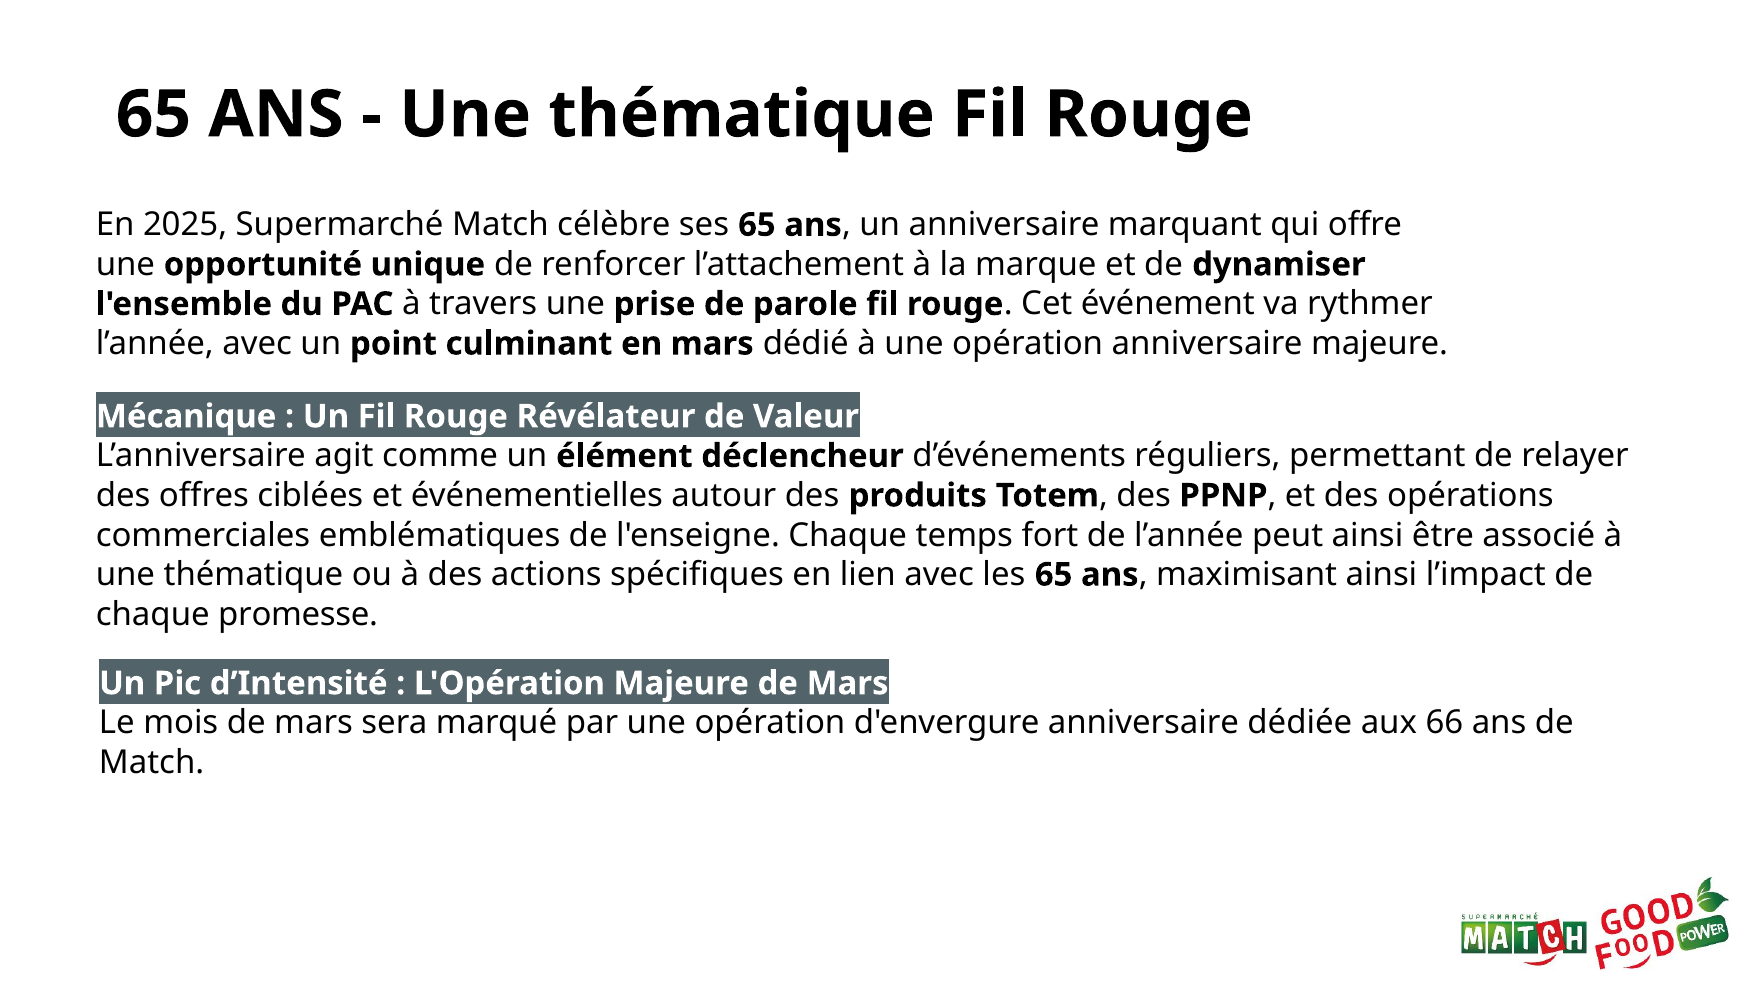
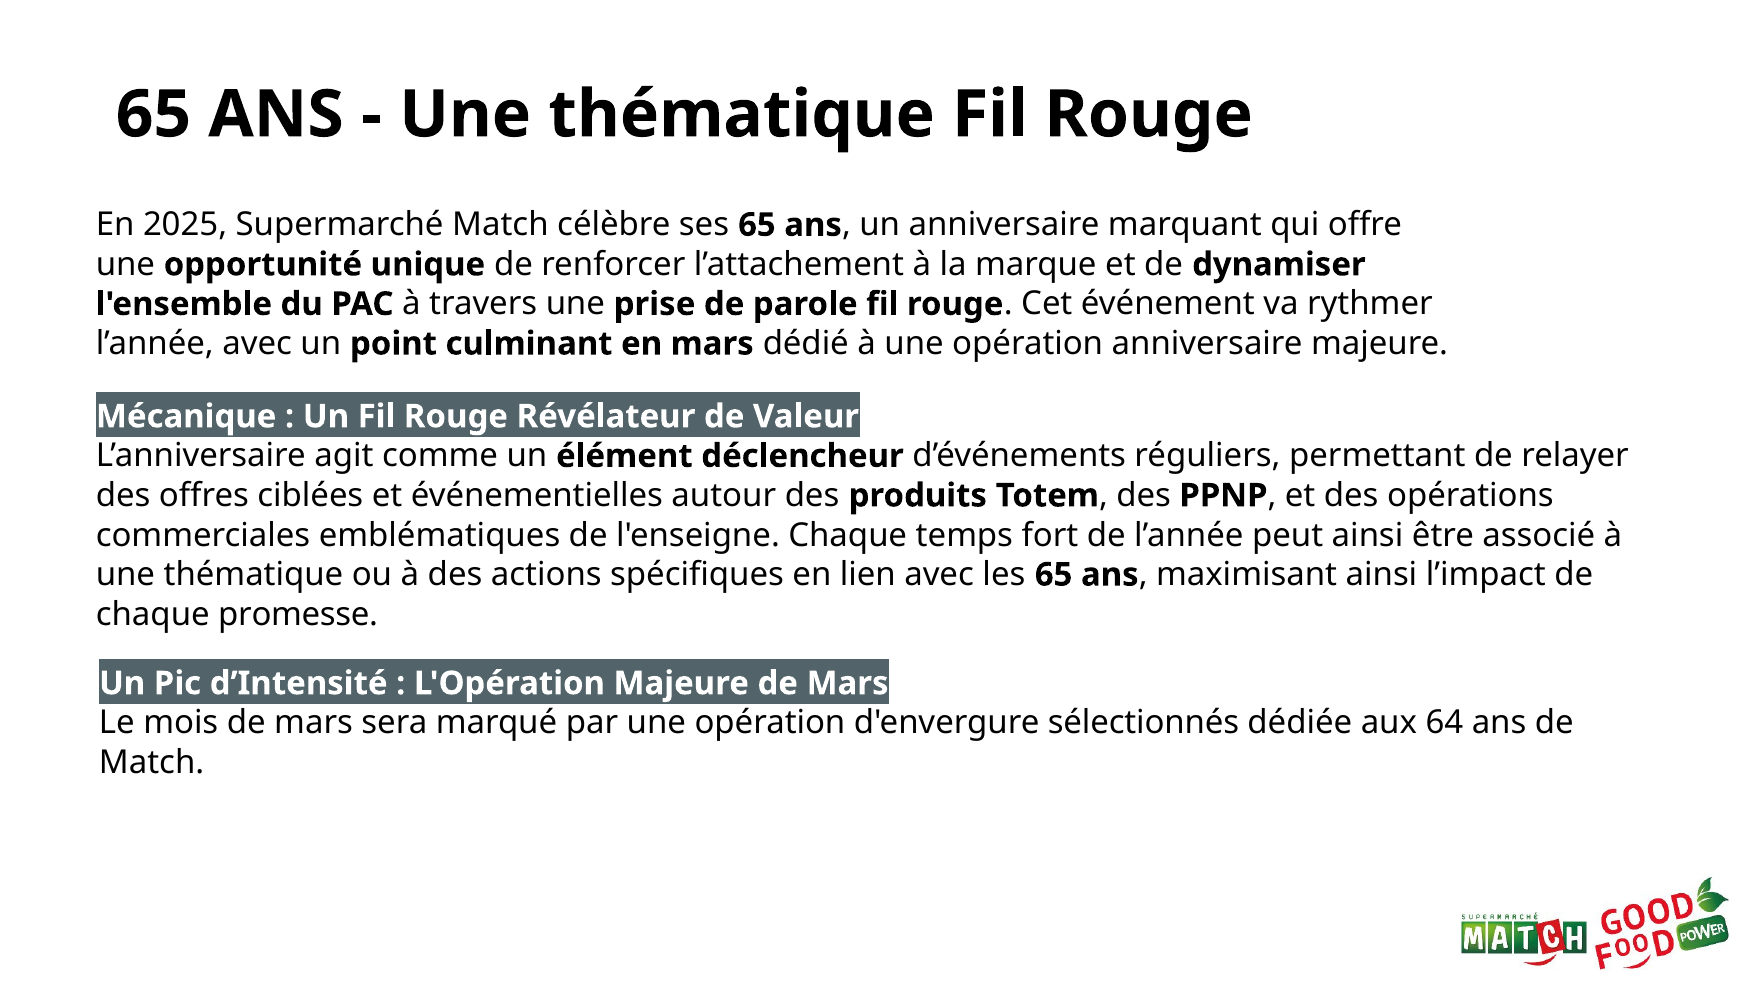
d'envergure anniversaire: anniversaire -> sélectionnés (1143, 723)
66: 66 -> 64 (1444, 723)
